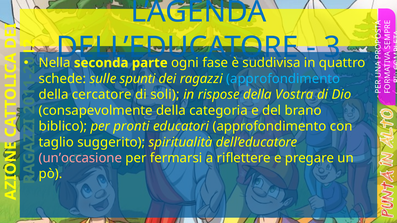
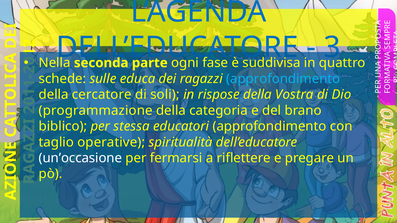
spunti: spunti -> educa (138, 79)
consapevolmente: consapevolmente -> programmazione (96, 111)
pronti: pronti -> stessa (132, 126)
suggerito: suggerito -> operative (111, 142)
un’occasione colour: pink -> white (80, 158)
